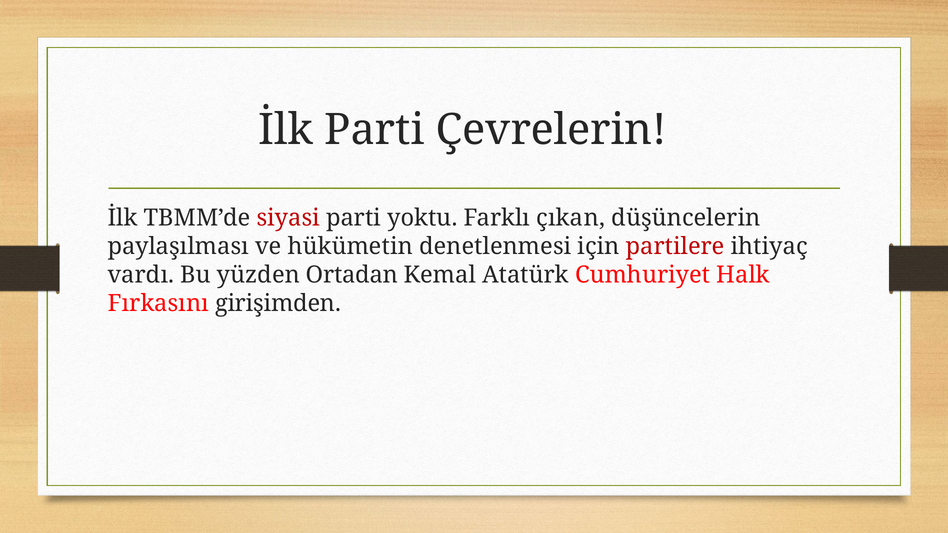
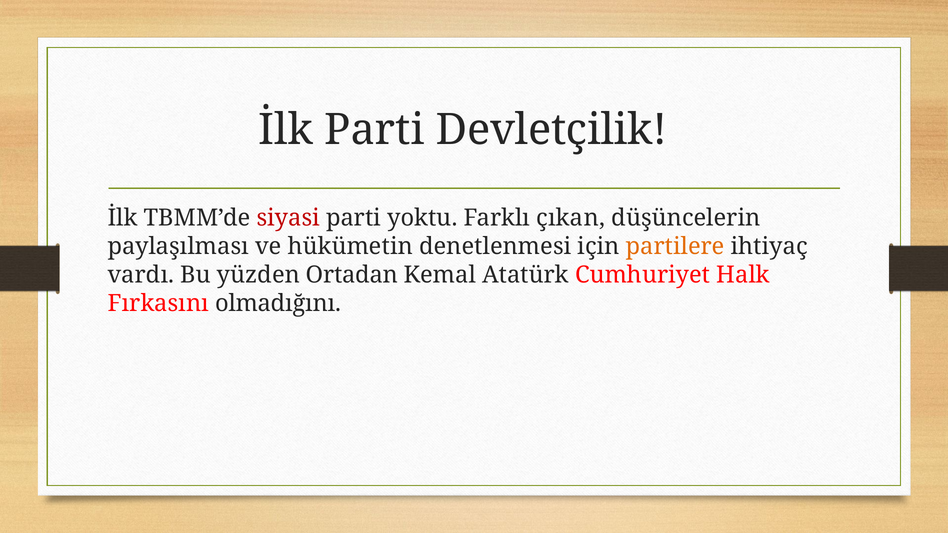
Çevrelerin: Çevrelerin -> Devletçilik (551, 130)
partilere colour: red -> orange (675, 247)
girişimden: girişimden -> olmadığını (278, 304)
